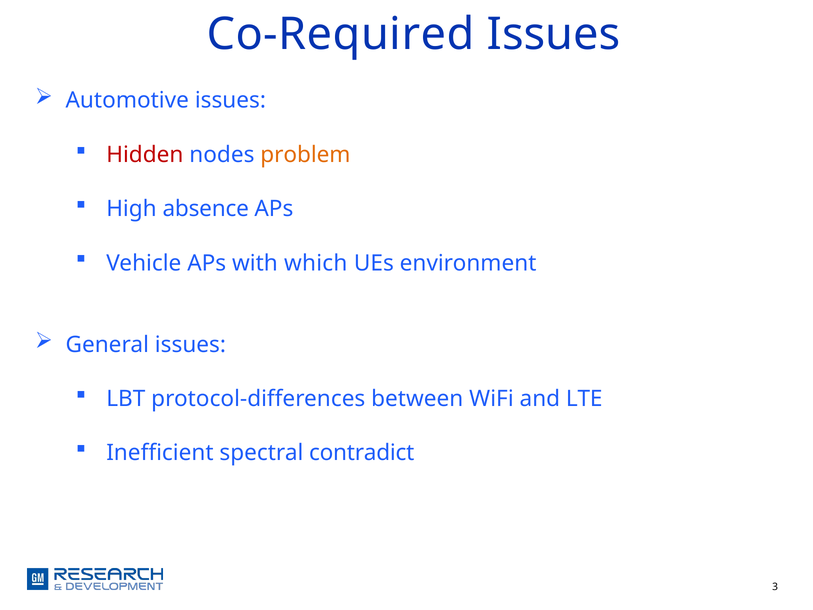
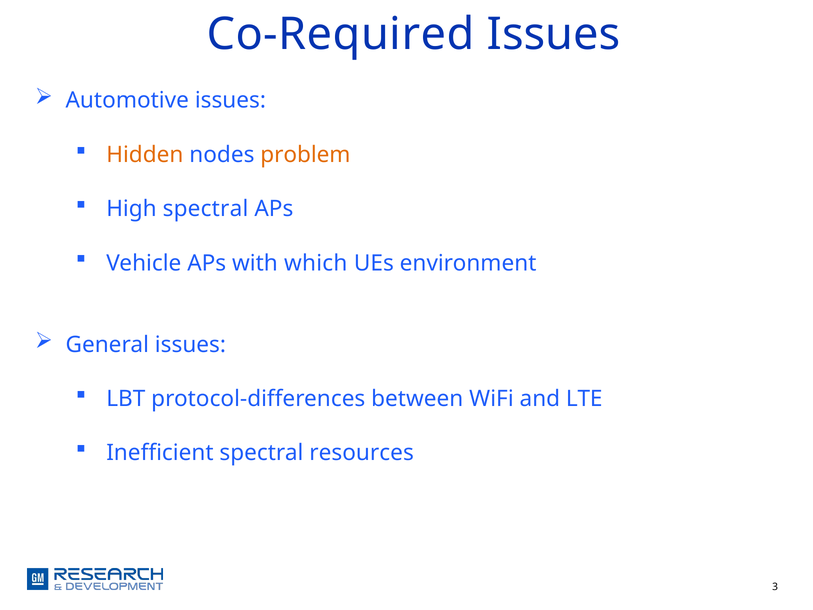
Hidden colour: red -> orange (145, 155)
High absence: absence -> spectral (205, 209)
contradict: contradict -> resources (362, 453)
